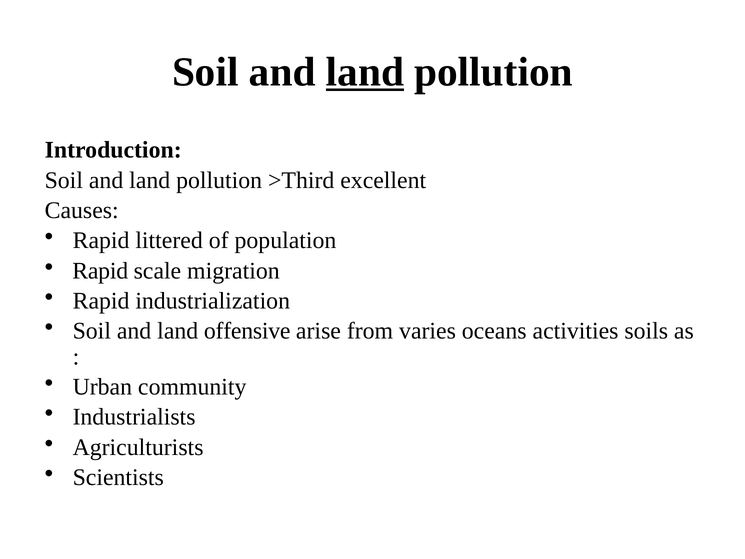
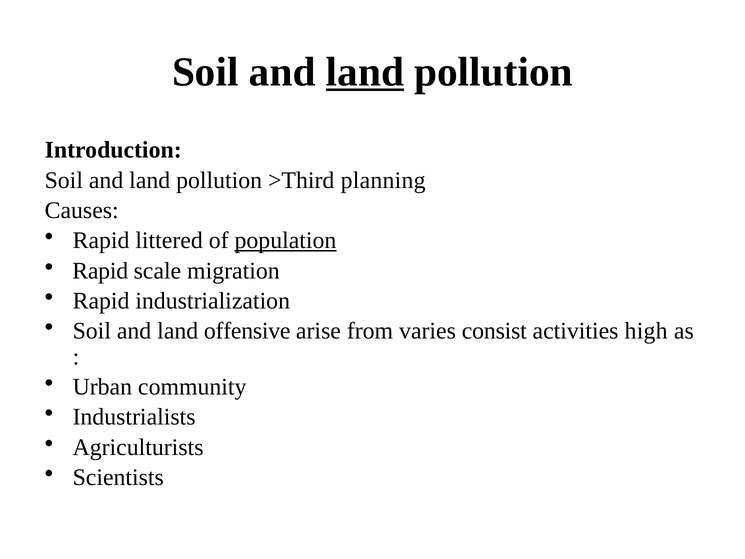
excellent: excellent -> planning (383, 180)
population underline: none -> present (285, 240)
oceans: oceans -> consist (494, 331)
soils: soils -> high (646, 331)
